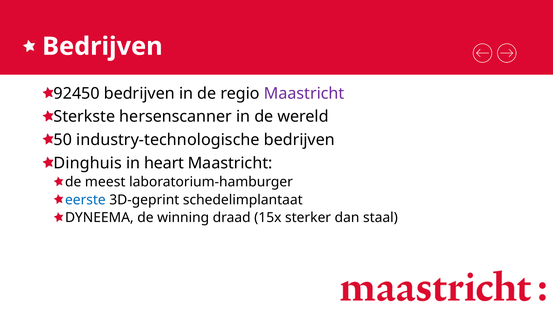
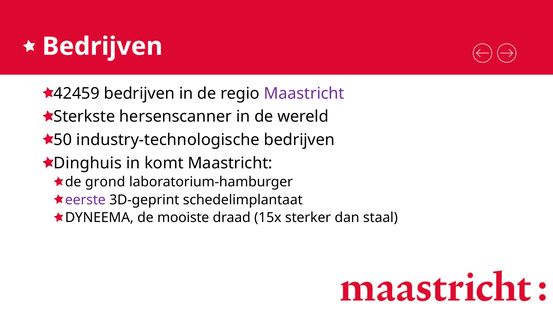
92450: 92450 -> 42459 (77, 93)
heart: heart -> komt (164, 163)
meest: meest -> grond (105, 182)
eerste colour: blue -> purple (85, 200)
winning: winning -> mooiste (183, 218)
